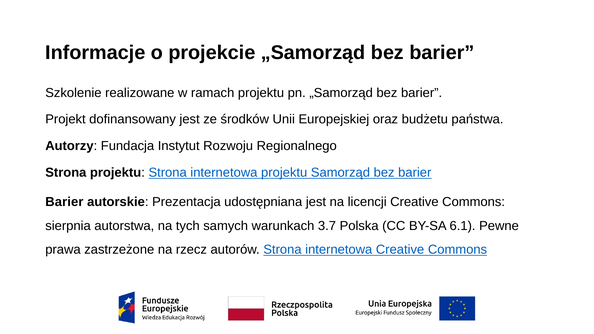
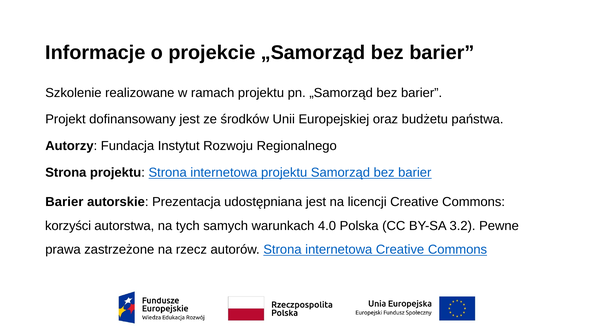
sierpnia: sierpnia -> korzyści (68, 226)
3.7: 3.7 -> 4.0 (327, 226)
6.1: 6.1 -> 3.2 (463, 226)
